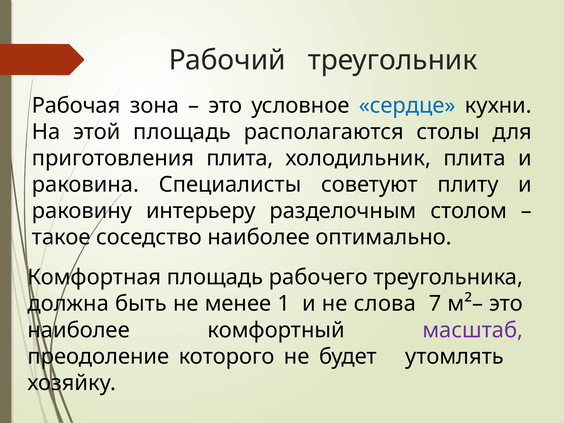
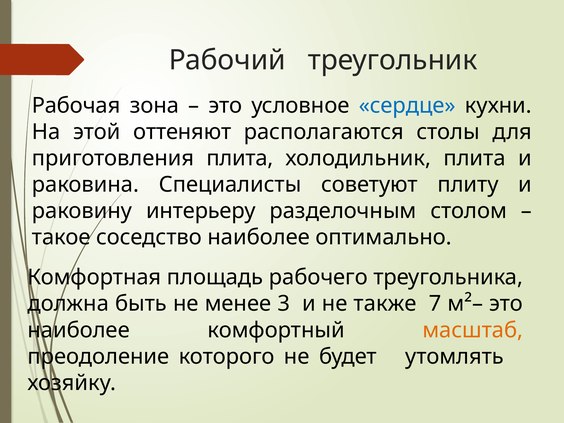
этой площадь: площадь -> оттеняют (182, 132)
1: 1 -> 3 (284, 304)
слова: слова -> также (385, 304)
масштаб colour: purple -> orange (473, 330)
